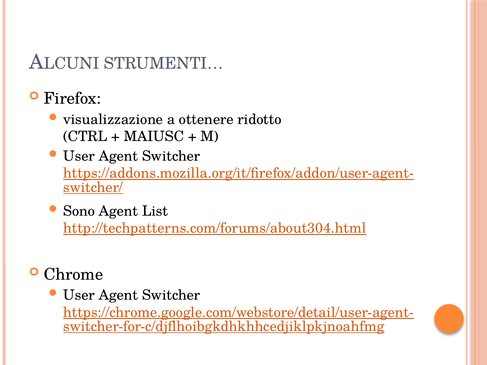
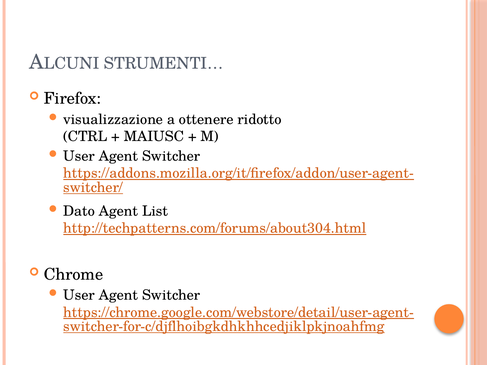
Sono: Sono -> Dato (79, 211)
